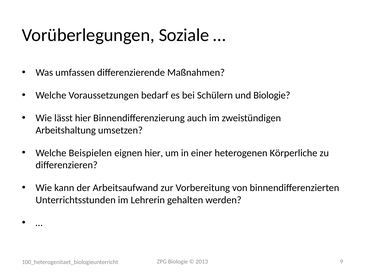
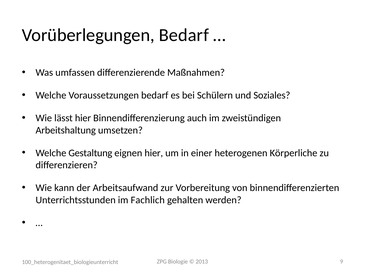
Vorüberlegungen Soziale: Soziale -> Bedarf (184, 35)
und Biologie: Biologie -> Soziales (272, 95)
Beispielen: Beispielen -> Gestaltung (90, 153)
Lehrerin: Lehrerin -> Fachlich (148, 200)
